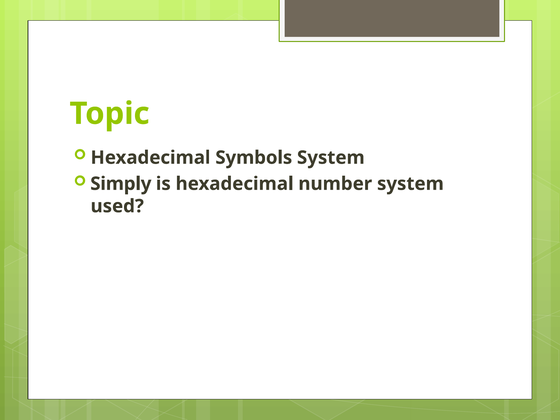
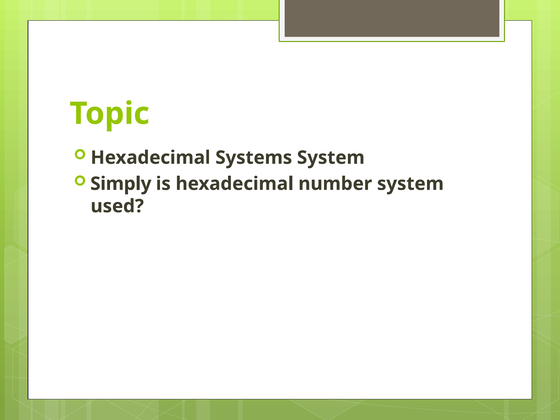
Symbols: Symbols -> Systems (254, 158)
